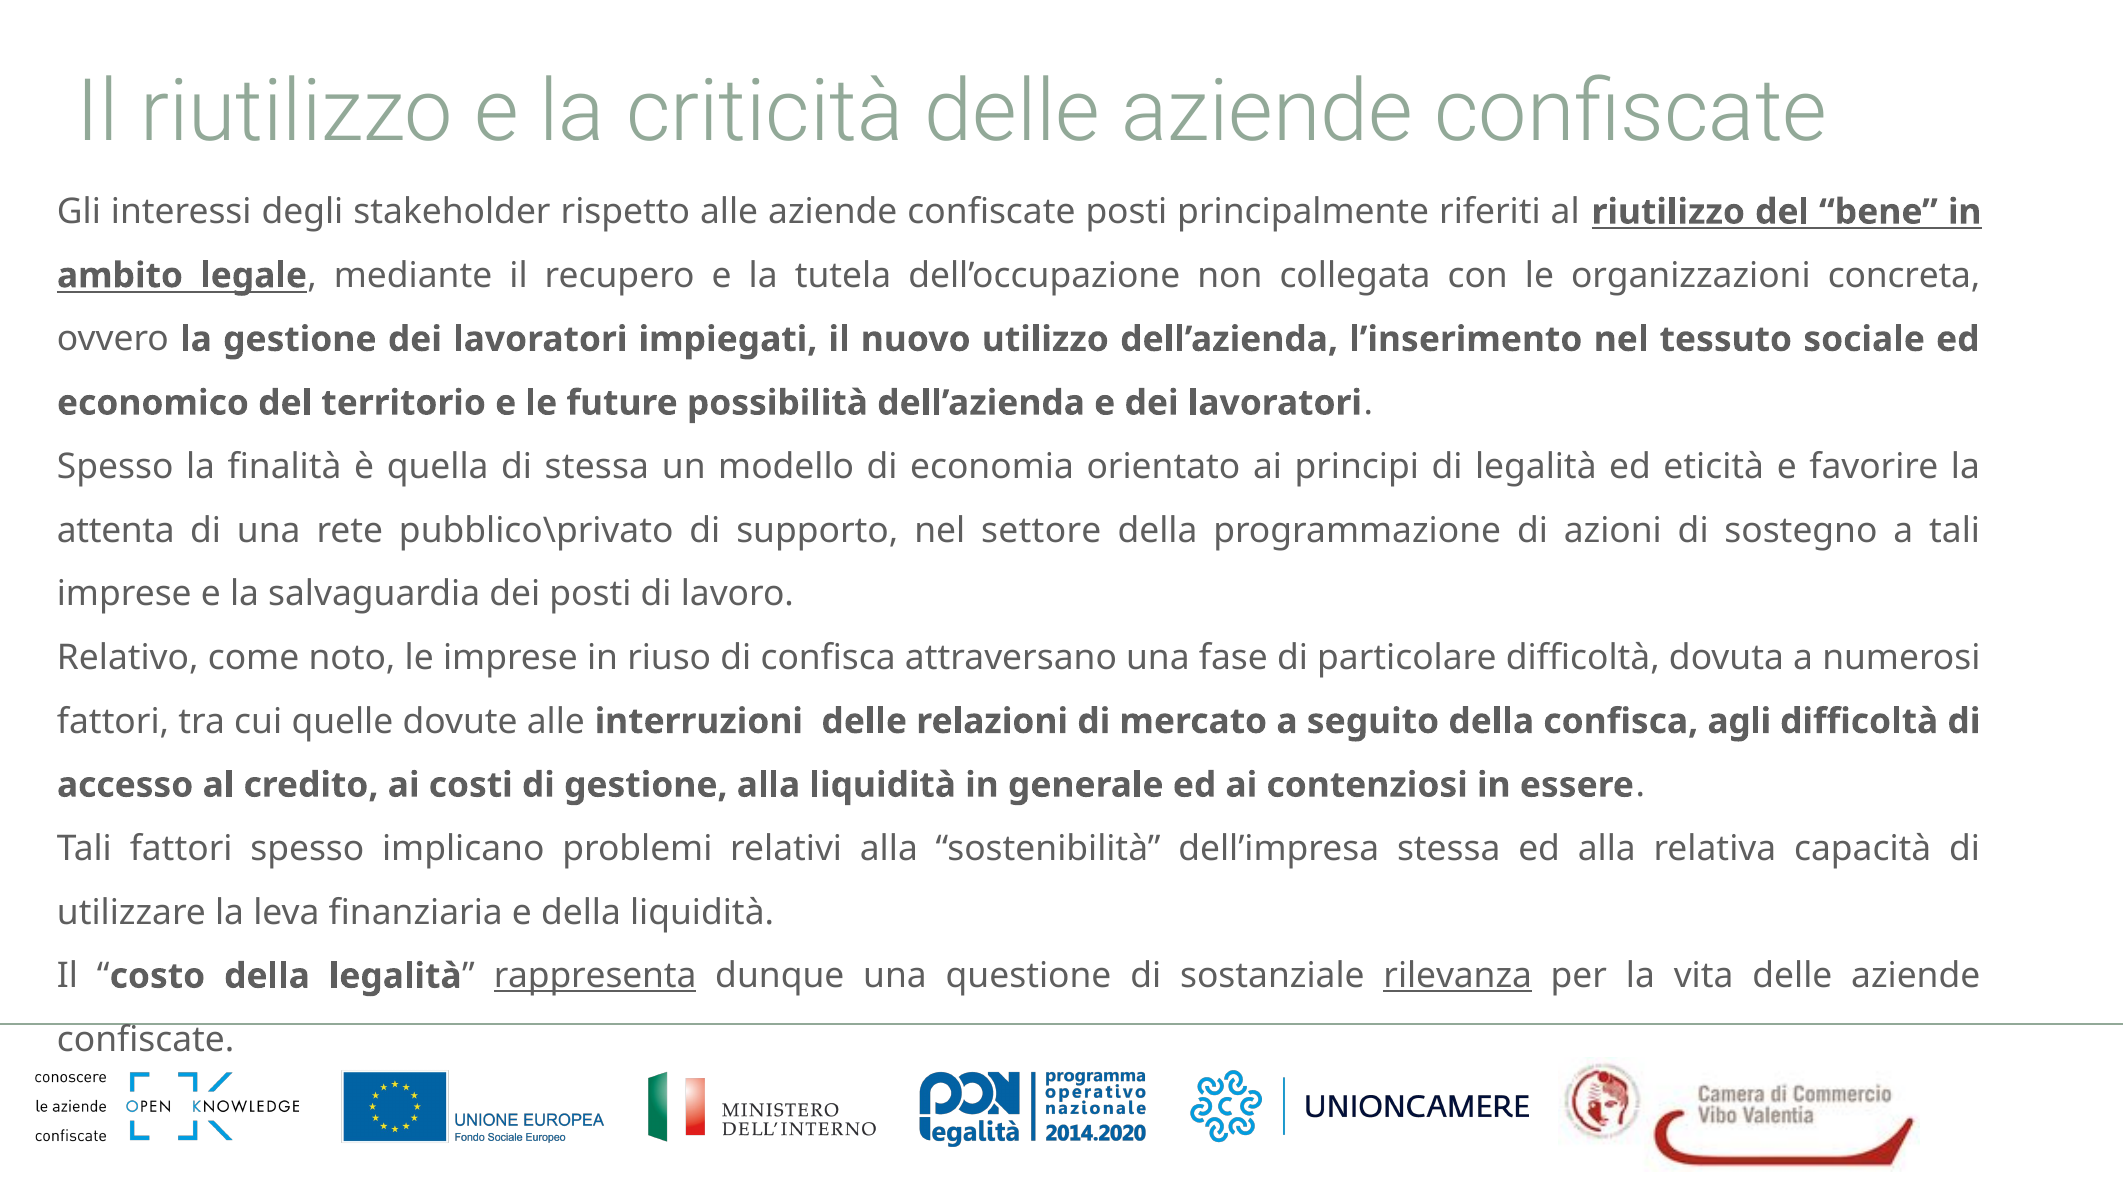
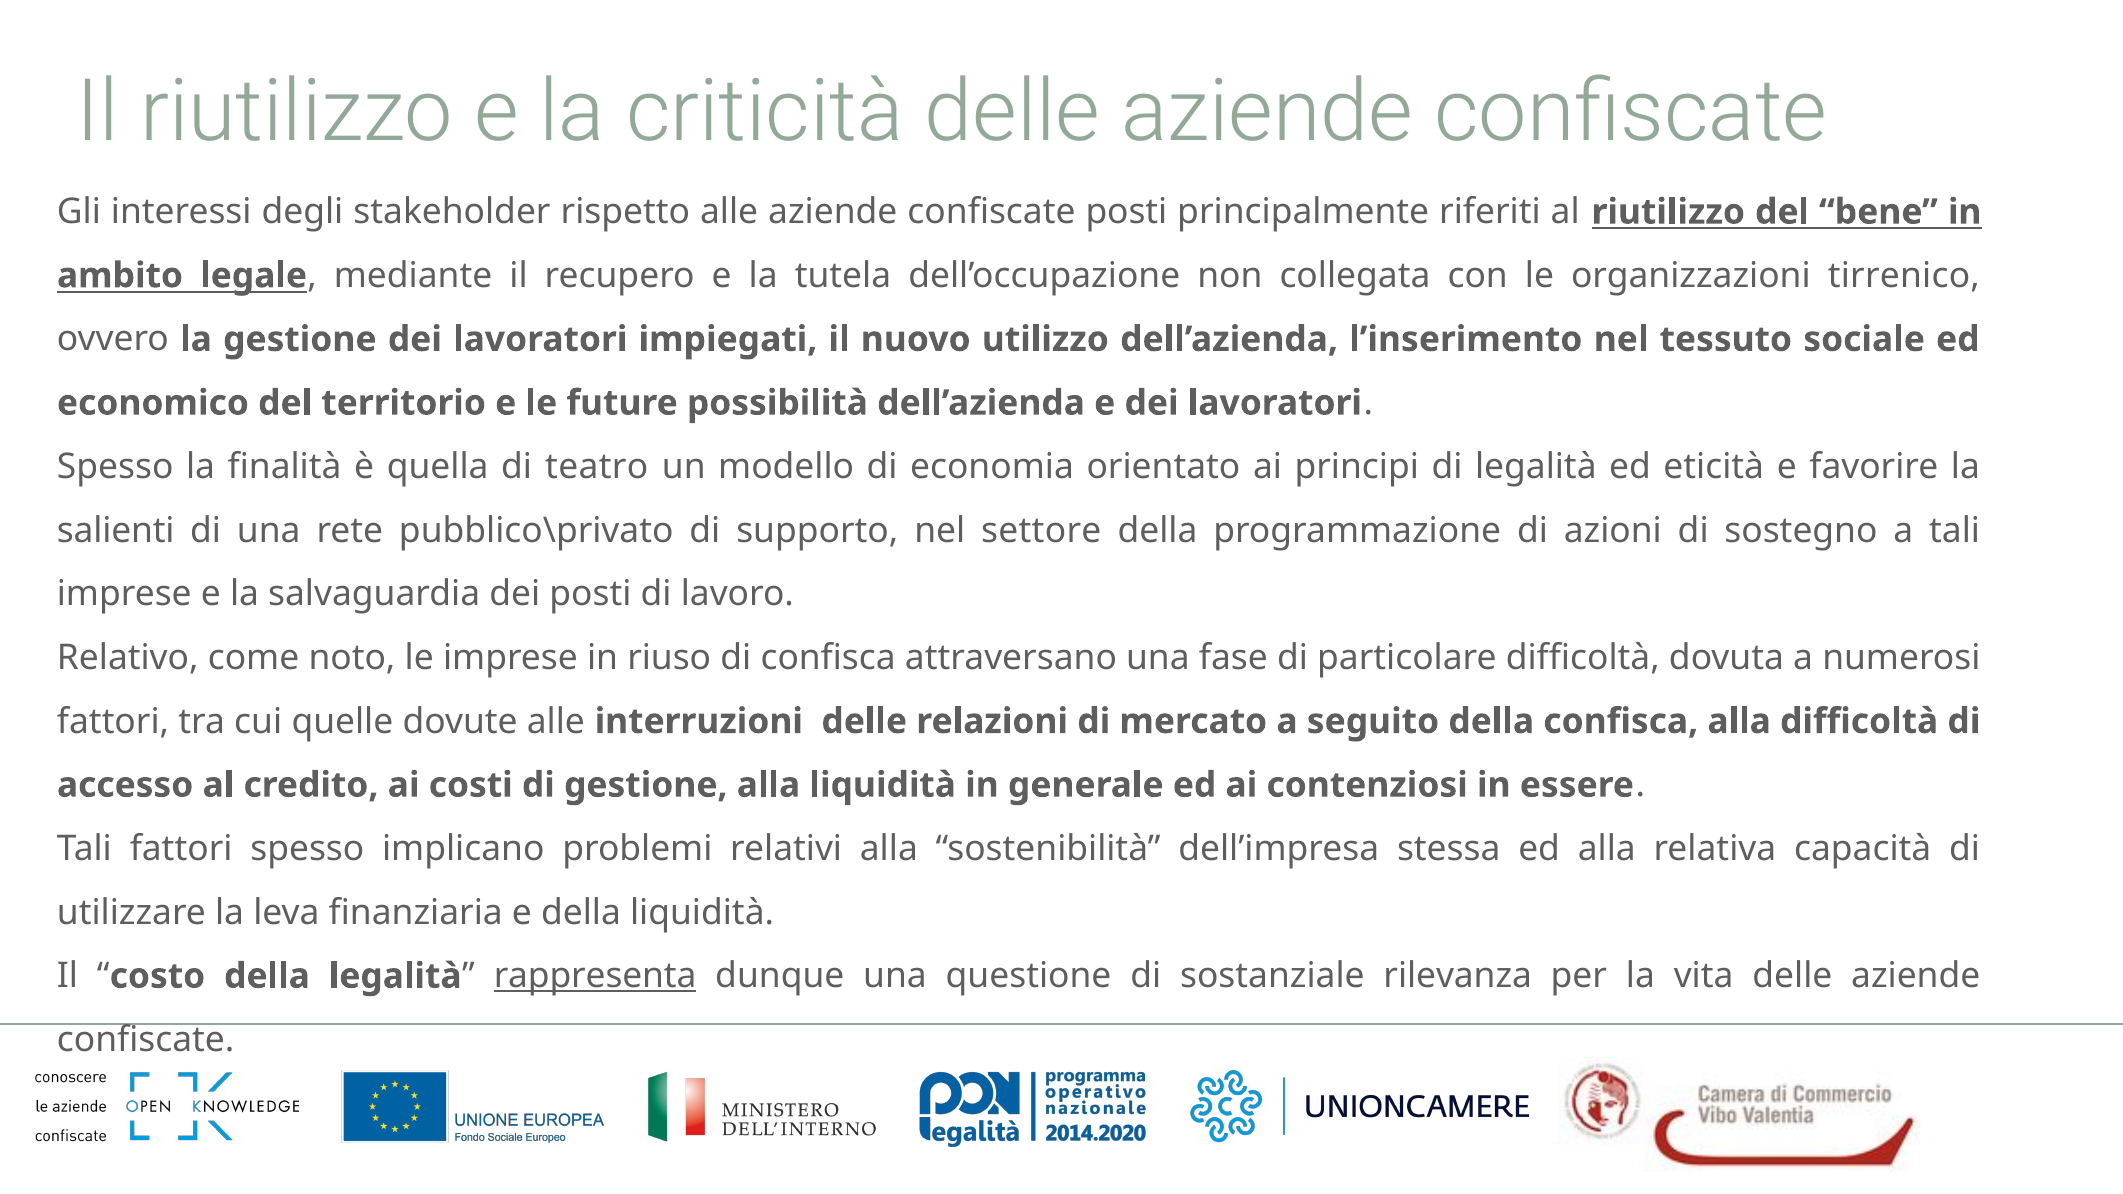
concreta: concreta -> tirrenico (1904, 276)
di stessa: stessa -> teatro (597, 467)
attenta: attenta -> salienti (116, 530)
confisca agli: agli -> alla (1739, 721)
rilevanza underline: present -> none (1458, 976)
